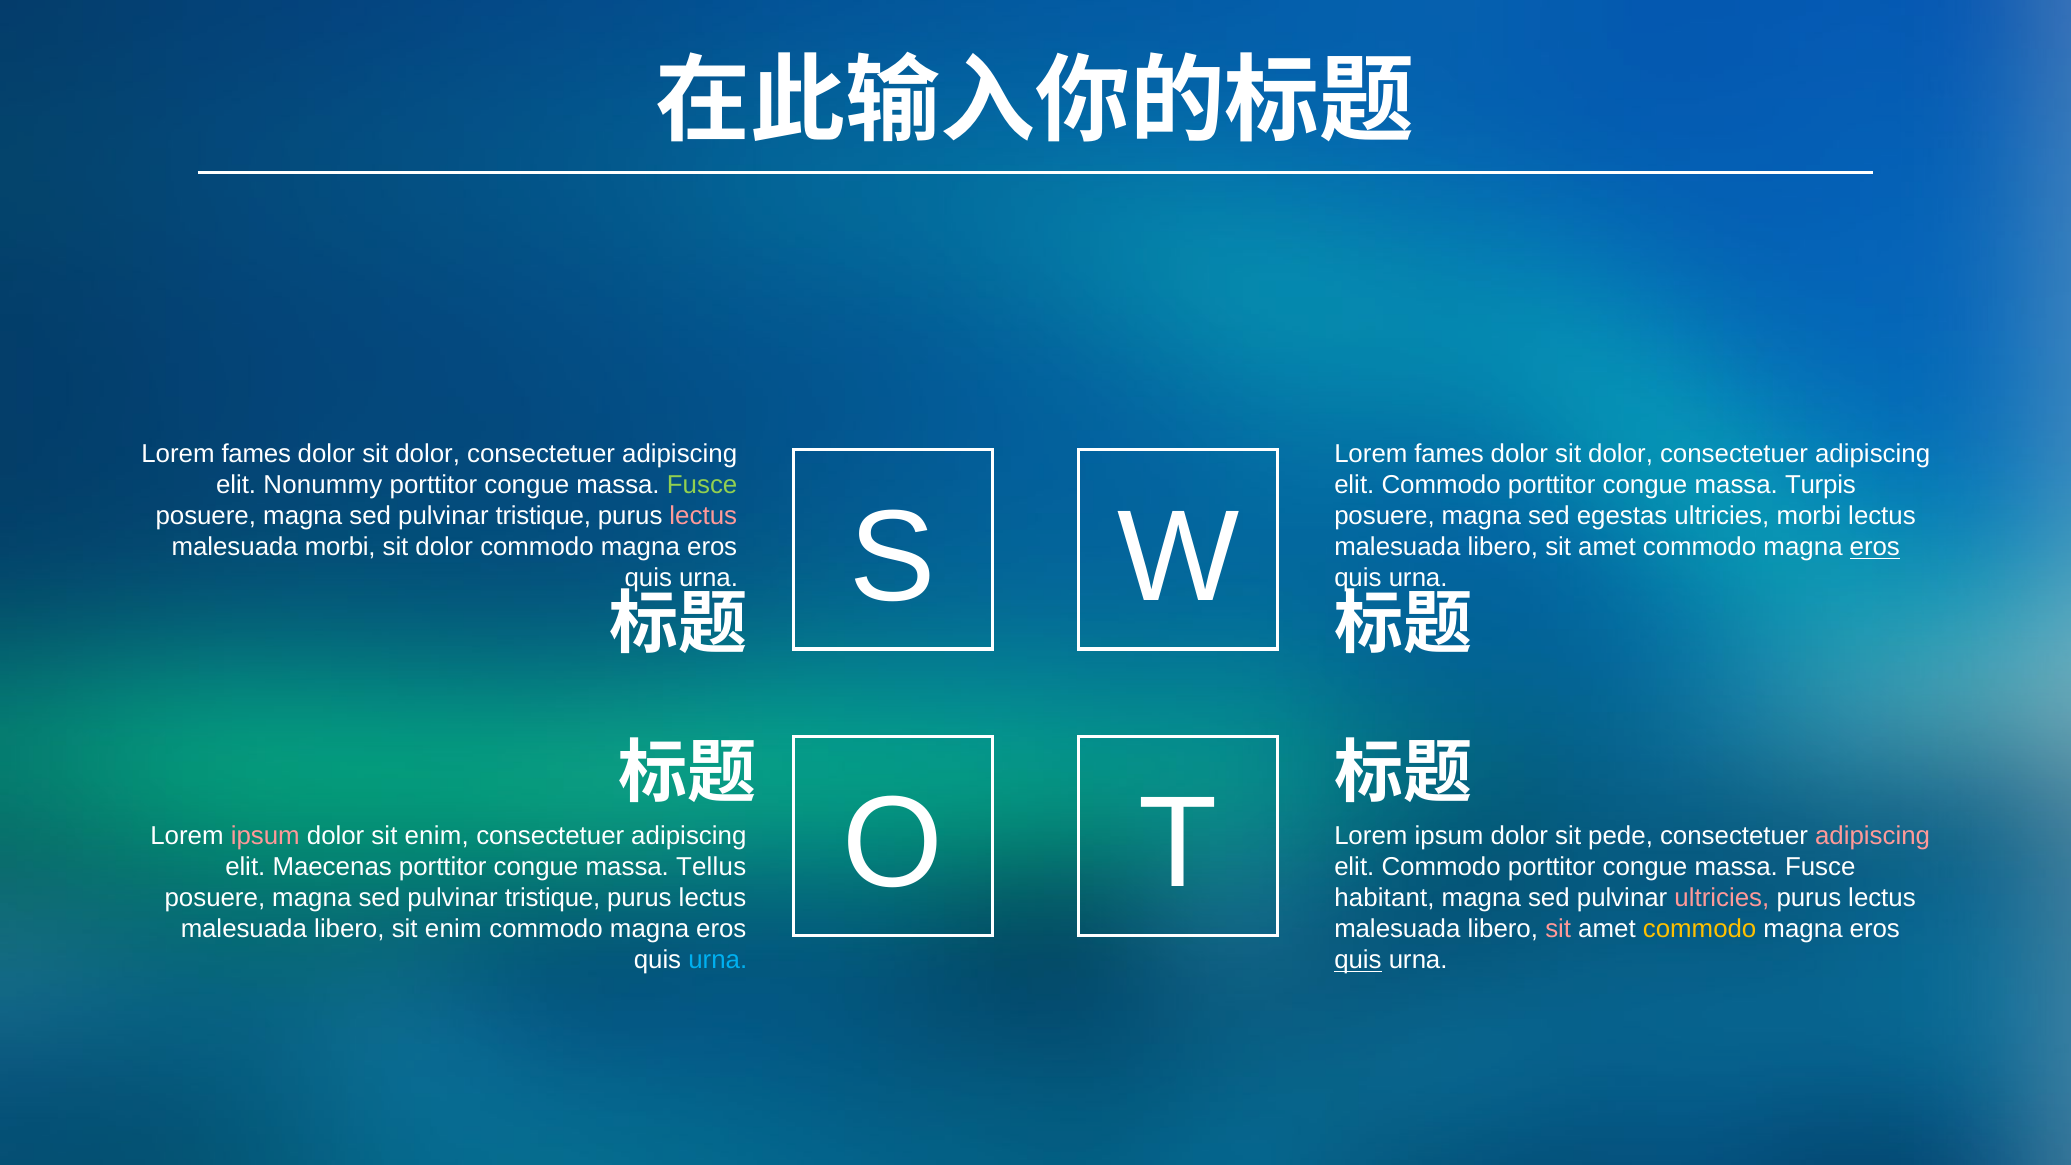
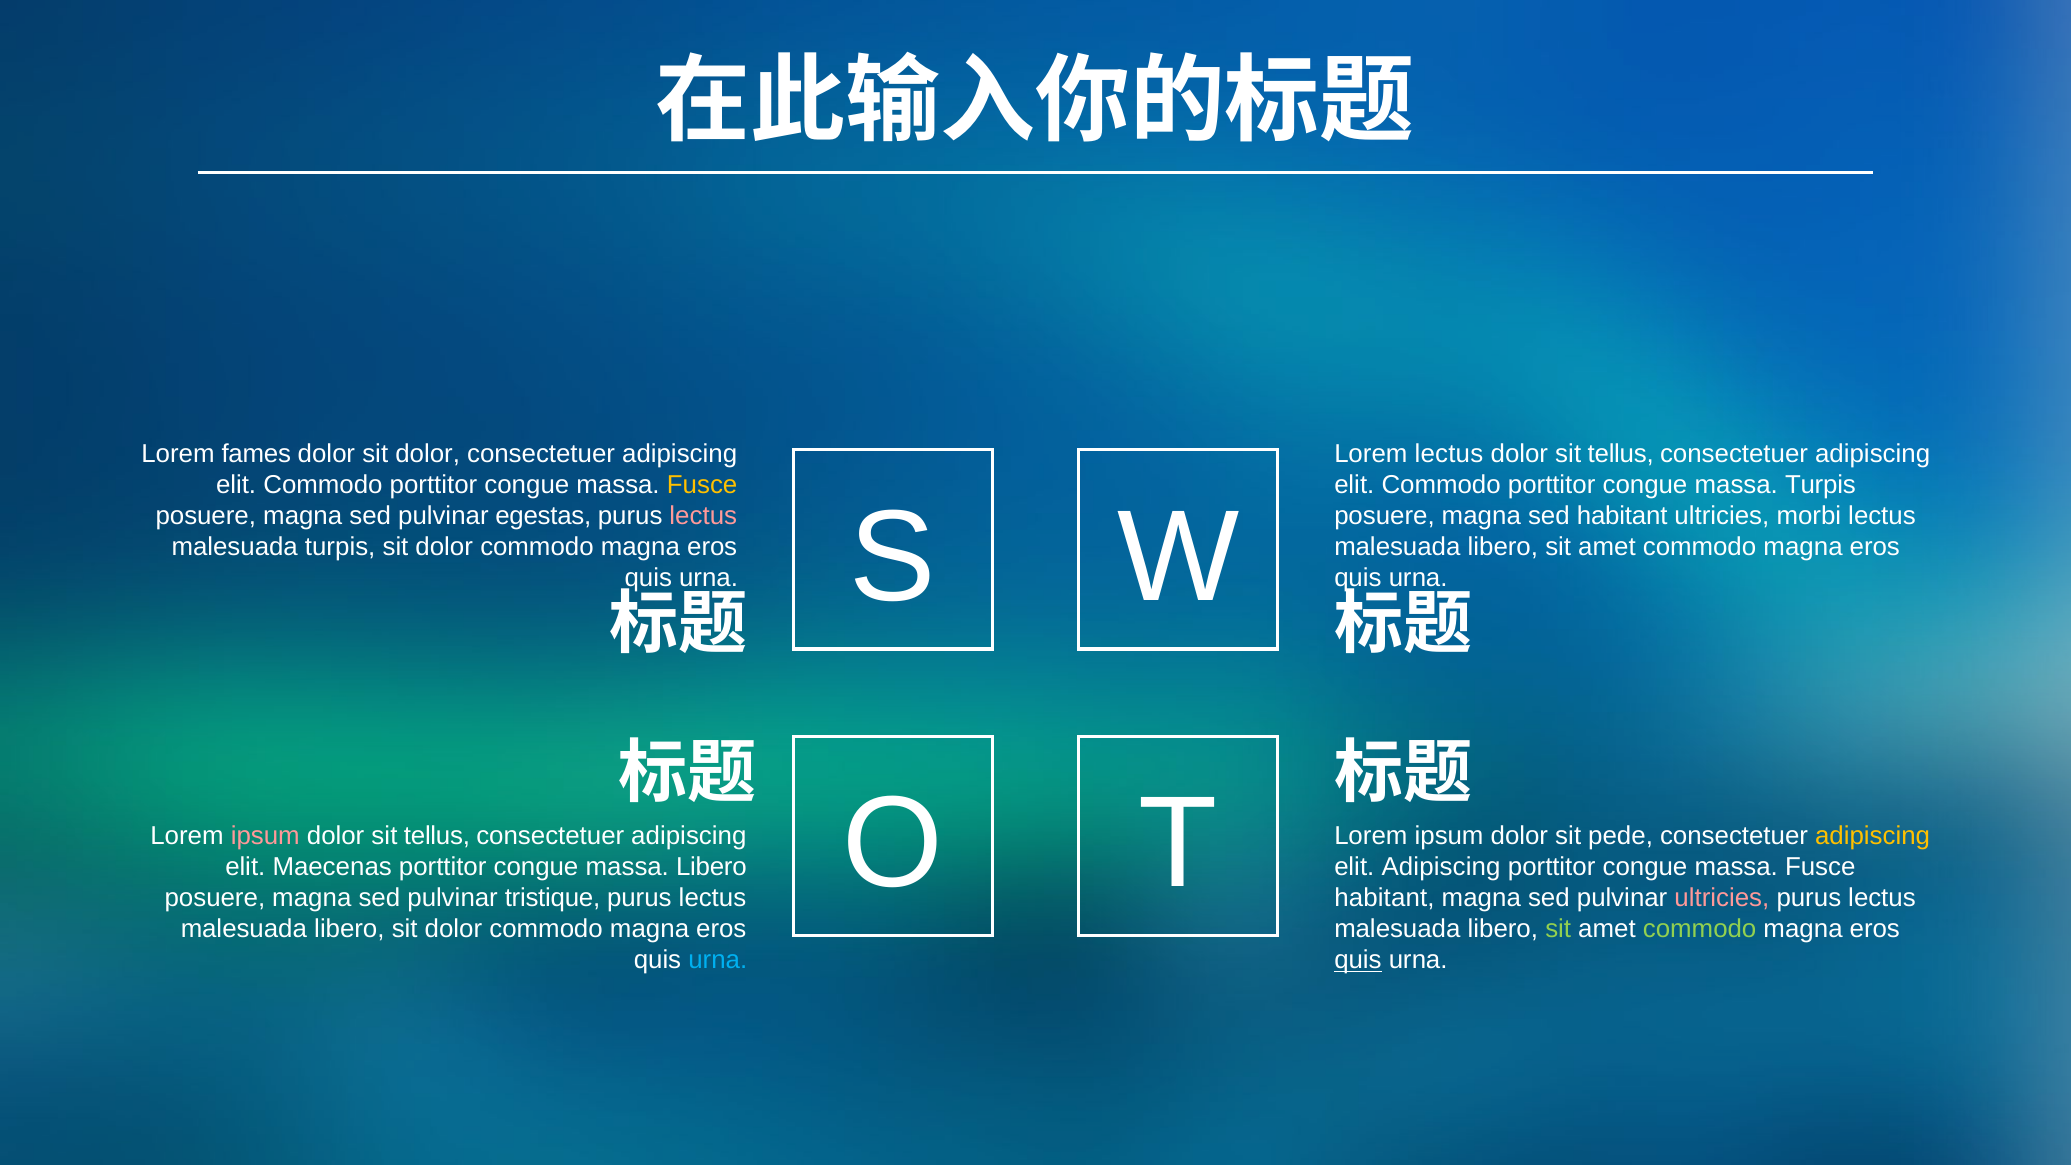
fames: fames -> lectus (1449, 454)
dolor: dolor -> tellus (1621, 454)
Nonummy: Nonummy -> Commodo (323, 485)
Fusce colour: light green -> yellow (702, 485)
tristique: tristique -> egestas (543, 516)
sed egestas: egestas -> habitant (1622, 516)
malesuada morbi: morbi -> turpis (340, 547)
eros underline: present -> none (1875, 547)
enim: enim -> tellus (437, 836)
adipiscing colour: pink -> yellow (1873, 836)
massa Tellus: Tellus -> Libero (711, 867)
Commodo: Commodo -> Adipiscing (1441, 867)
libero sit enim: enim -> dolor (453, 929)
sit colour: pink -> light green (1558, 929)
commodo colour: yellow -> light green (1700, 929)
